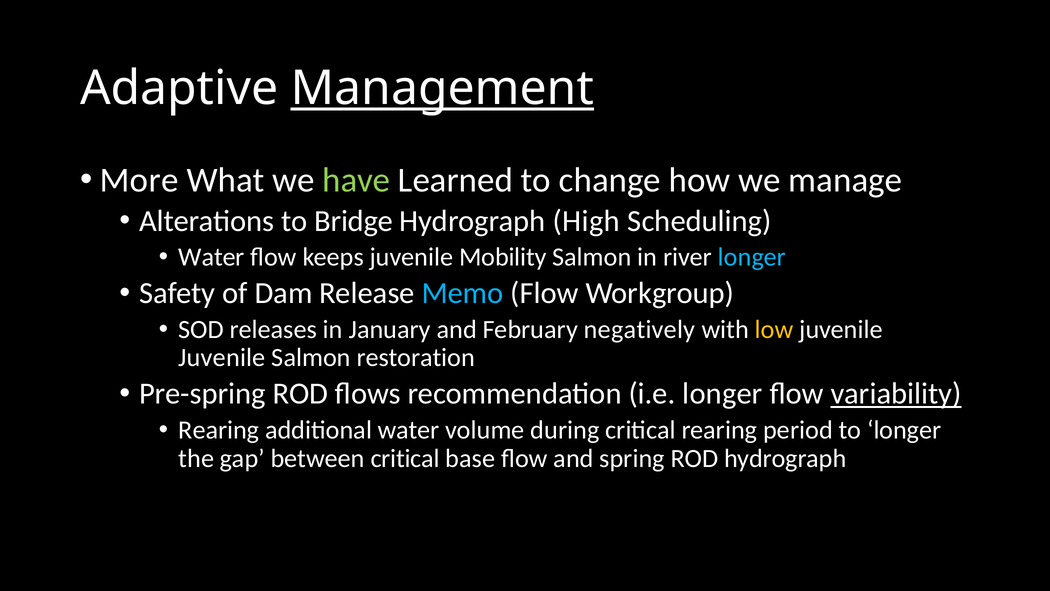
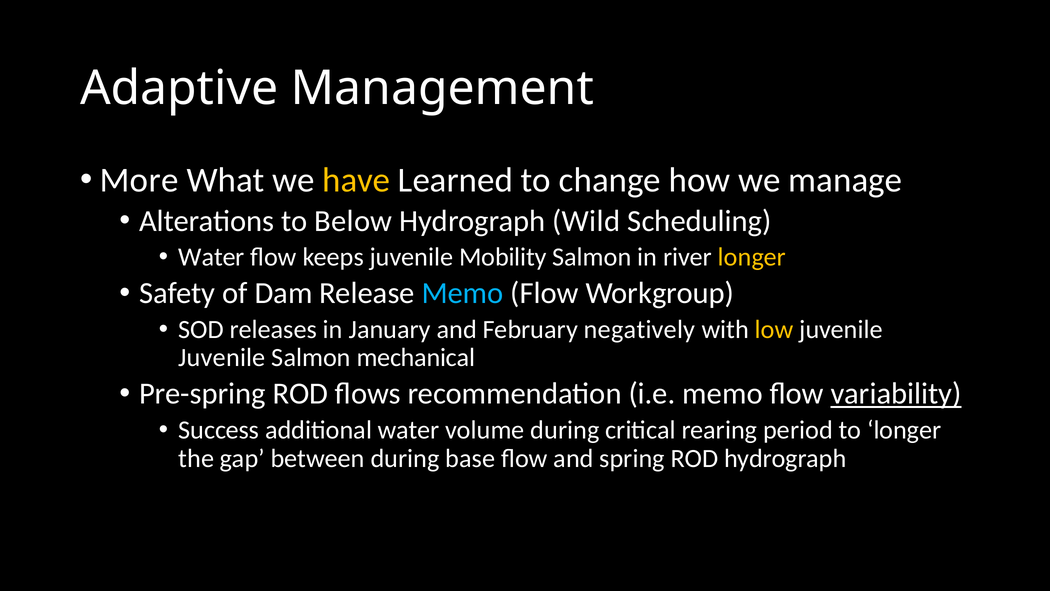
Management underline: present -> none (442, 88)
have colour: light green -> yellow (356, 180)
Bridge: Bridge -> Below (353, 221)
High: High -> Wild (586, 221)
longer colour: light blue -> yellow (752, 257)
restoration: restoration -> mechanical (416, 358)
i.e longer: longer -> memo (723, 394)
Rearing: Rearing -> Success (219, 430)
between critical: critical -> during (405, 458)
